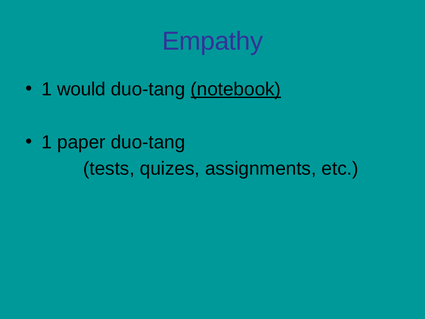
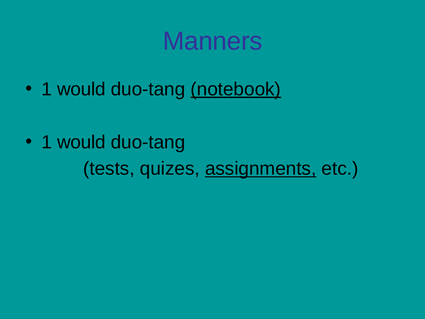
Empathy: Empathy -> Manners (213, 41)
paper: paper -> would (81, 142)
assignments underline: none -> present (261, 169)
